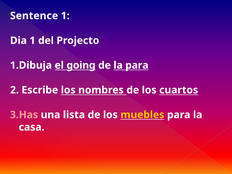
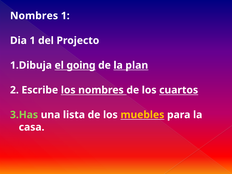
Sentence: Sentence -> Nombres (34, 16)
la para: para -> plan (137, 65)
3.Has colour: pink -> light green (24, 115)
